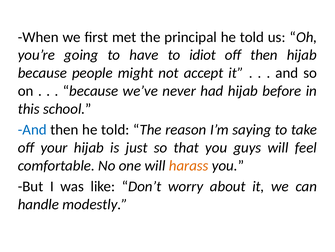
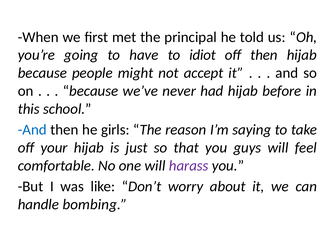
then he told: told -> girls (115, 129)
harass colour: orange -> purple (189, 165)
modestly: modestly -> bombing (95, 204)
